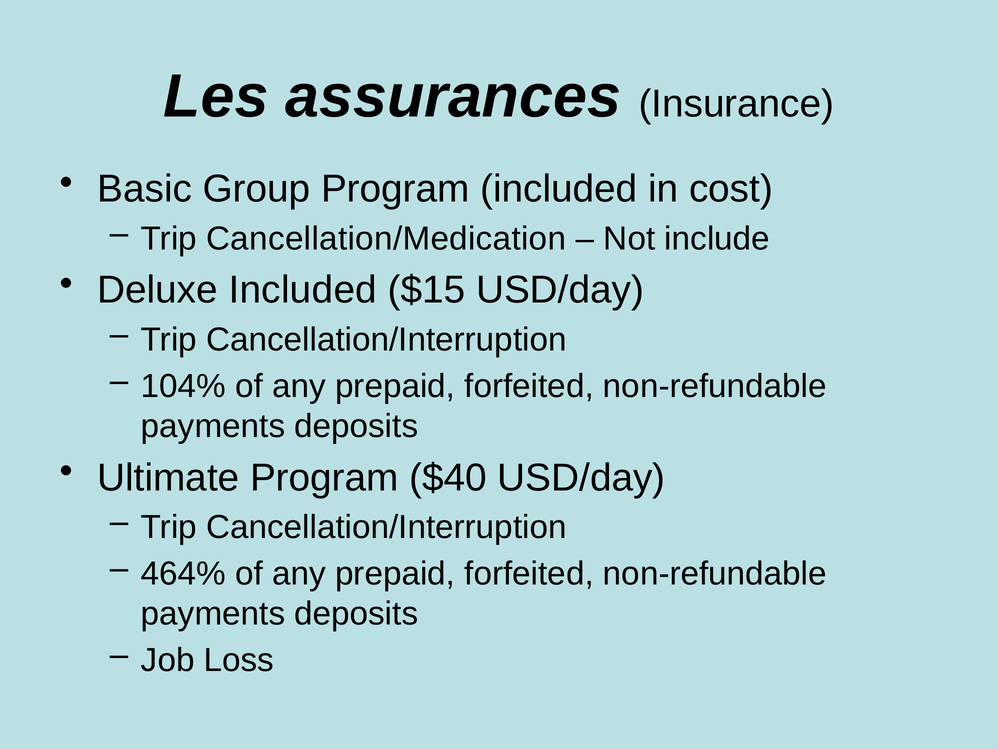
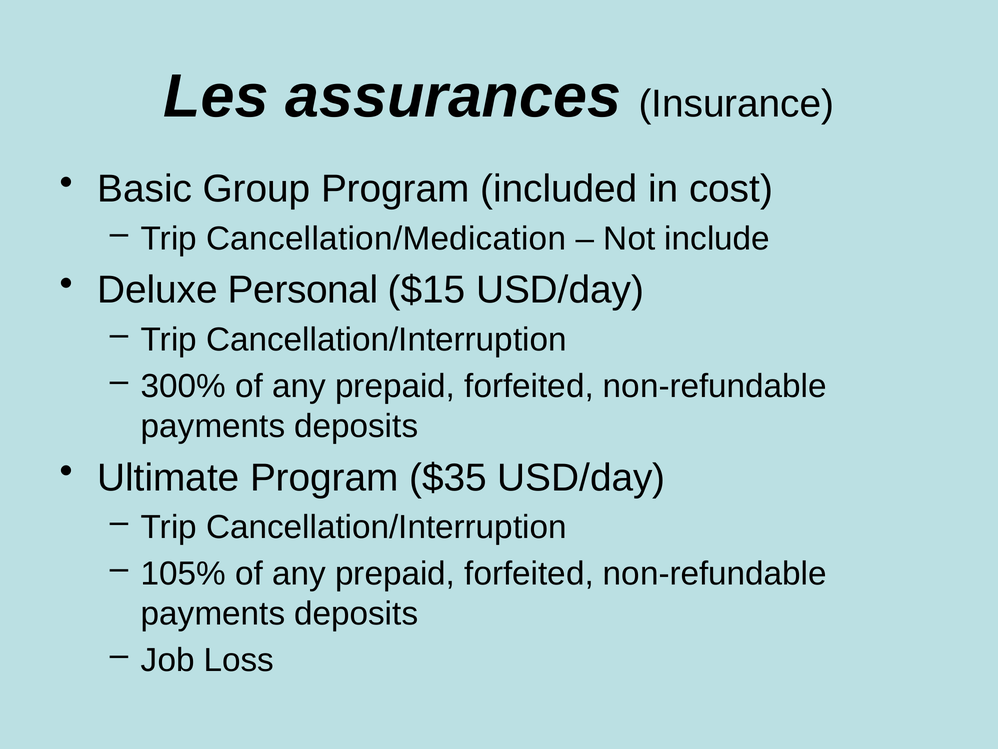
Deluxe Included: Included -> Personal (303, 290)
104%: 104% -> 300% (183, 386)
$40: $40 -> $35 (448, 477)
464%: 464% -> 105% (183, 573)
